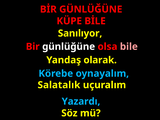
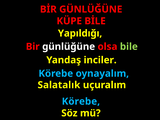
Sanılıyor: Sanılıyor -> Yapıldığı (80, 33)
bile colour: pink -> light green (129, 47)
olarak: olarak -> inciler (100, 60)
Yazardı: Yazardı -> Körebe (81, 101)
